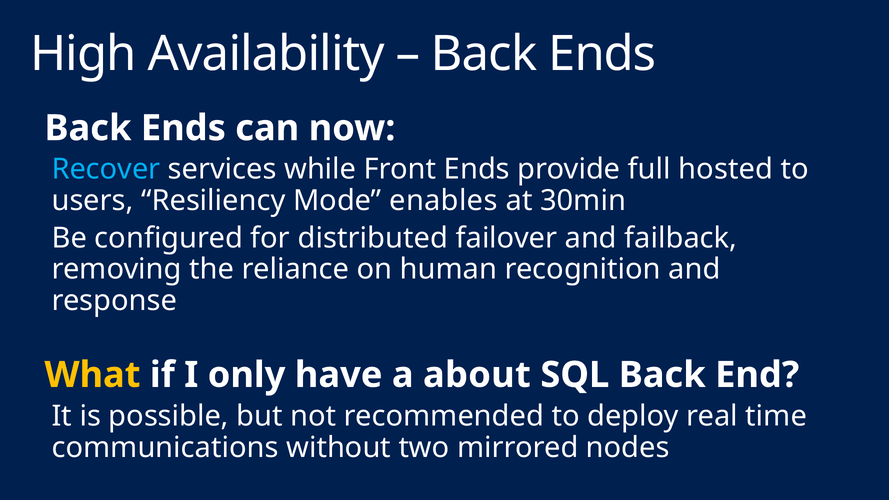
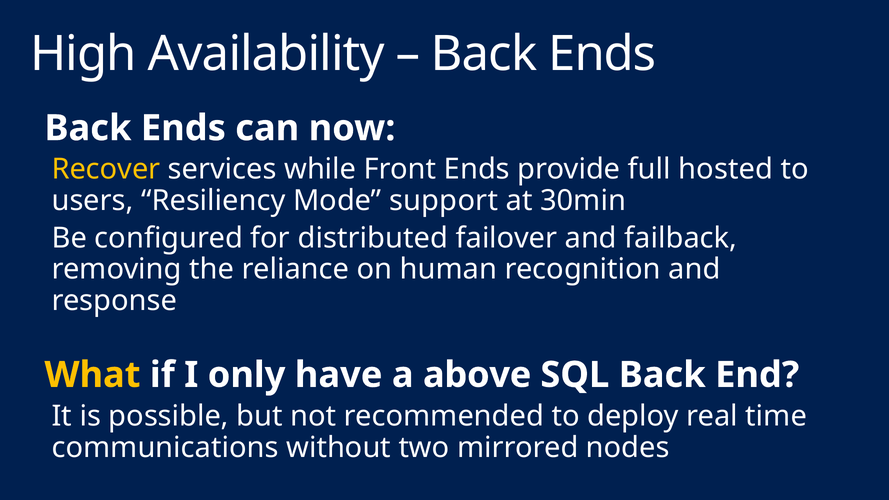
Recover colour: light blue -> yellow (106, 169)
enables: enables -> support (444, 201)
about: about -> above (477, 375)
